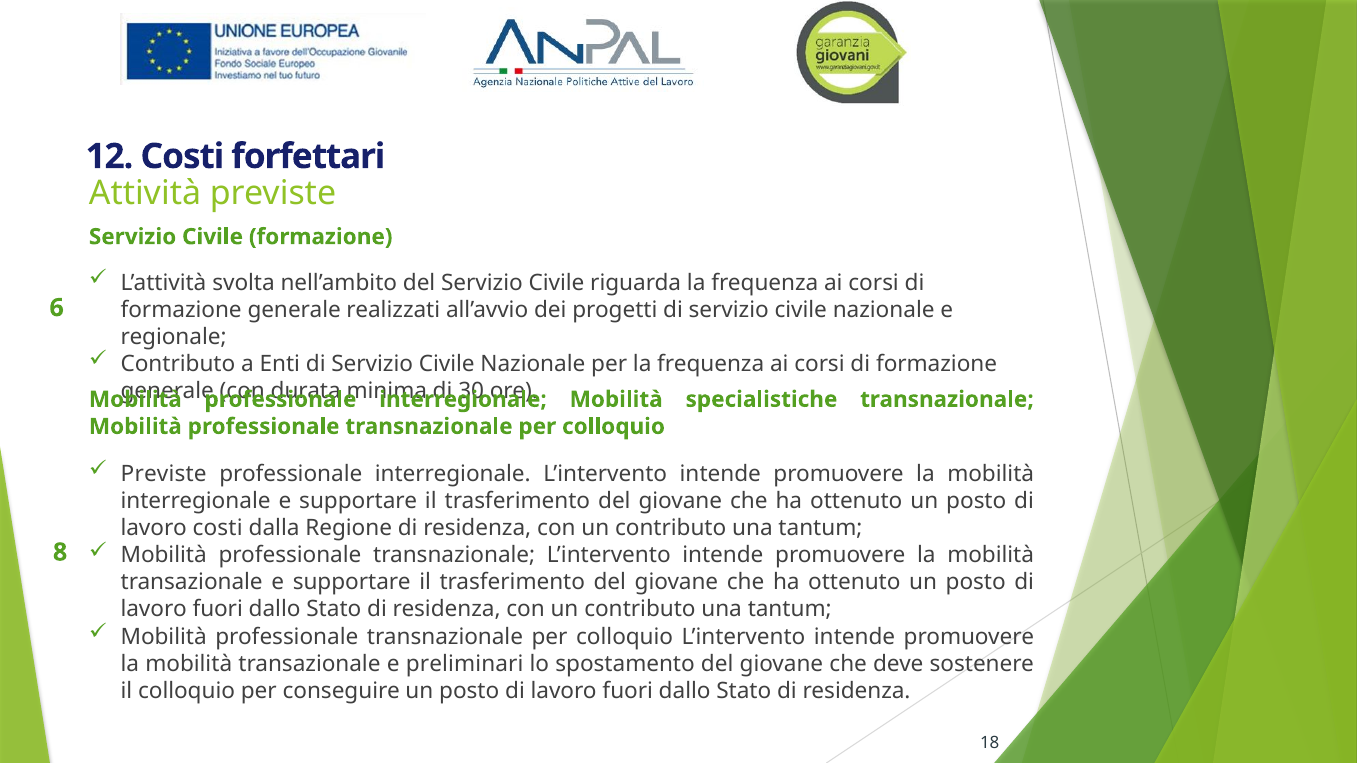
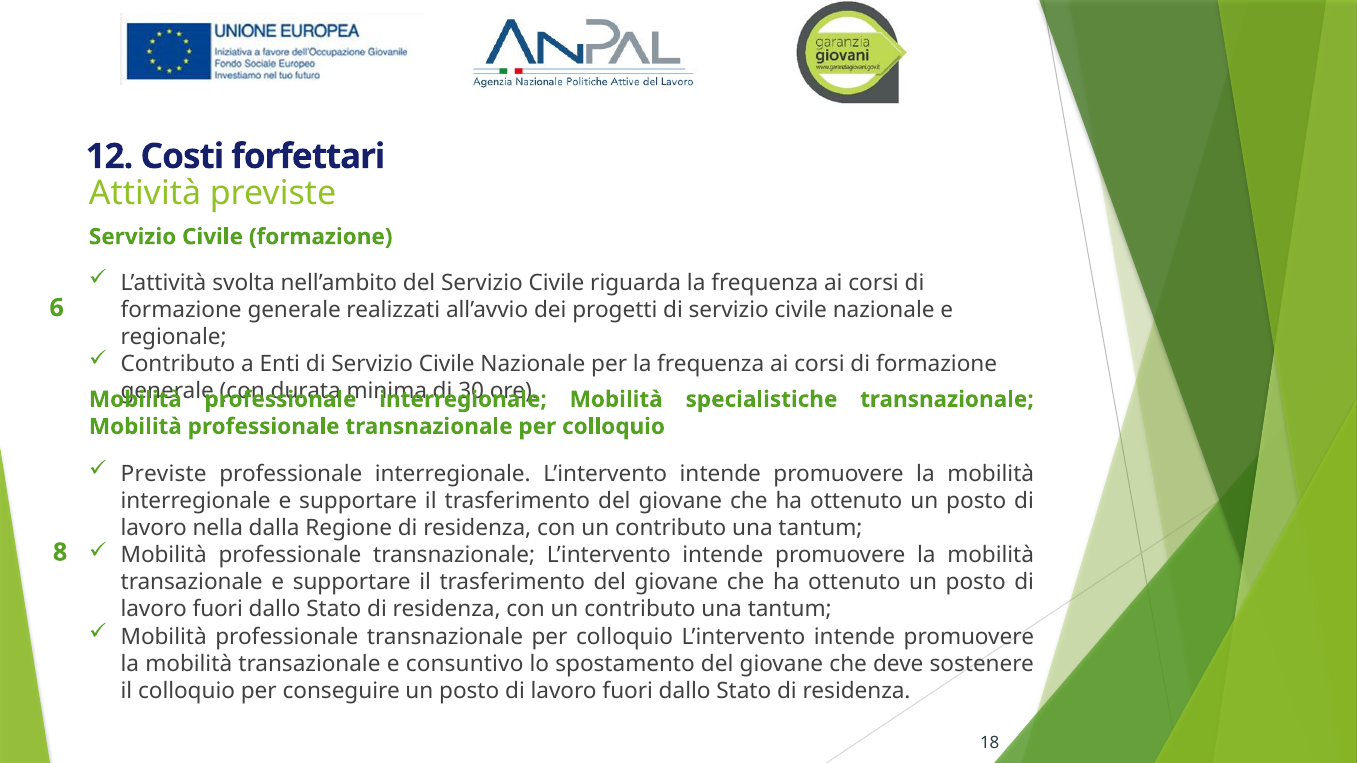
lavoro costi: costi -> nella (218, 528)
preliminari: preliminari -> consuntivo (465, 664)
